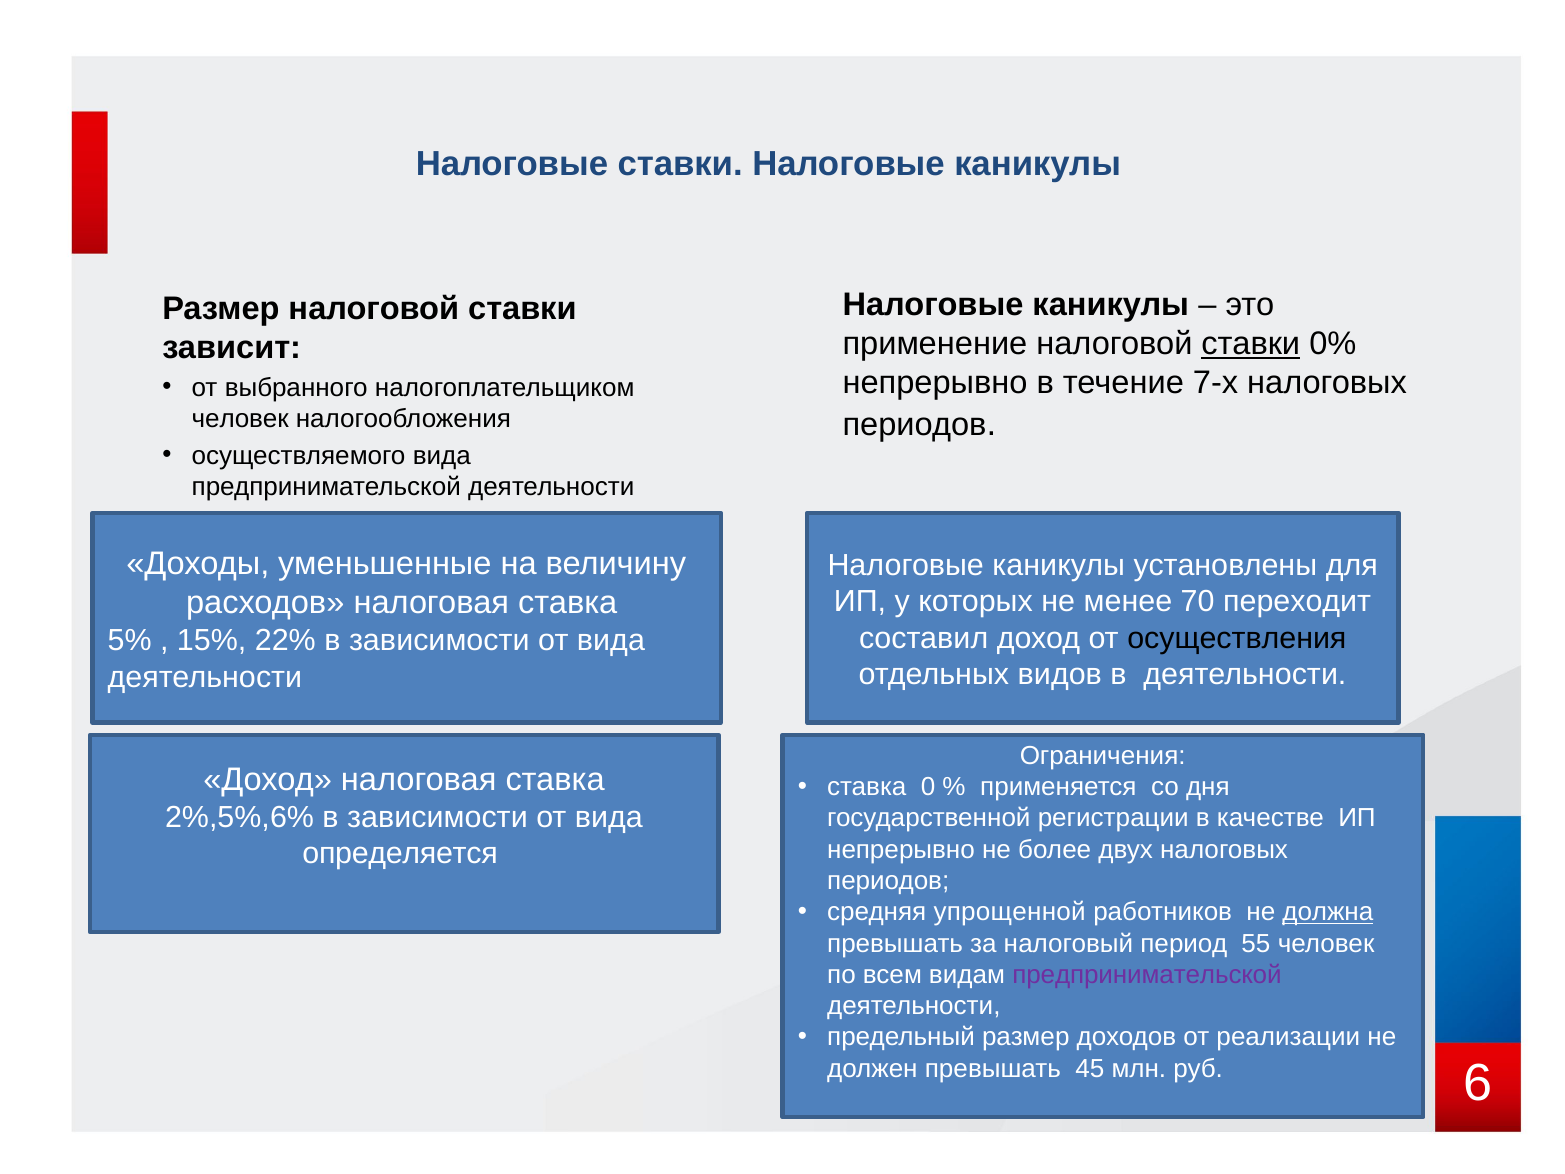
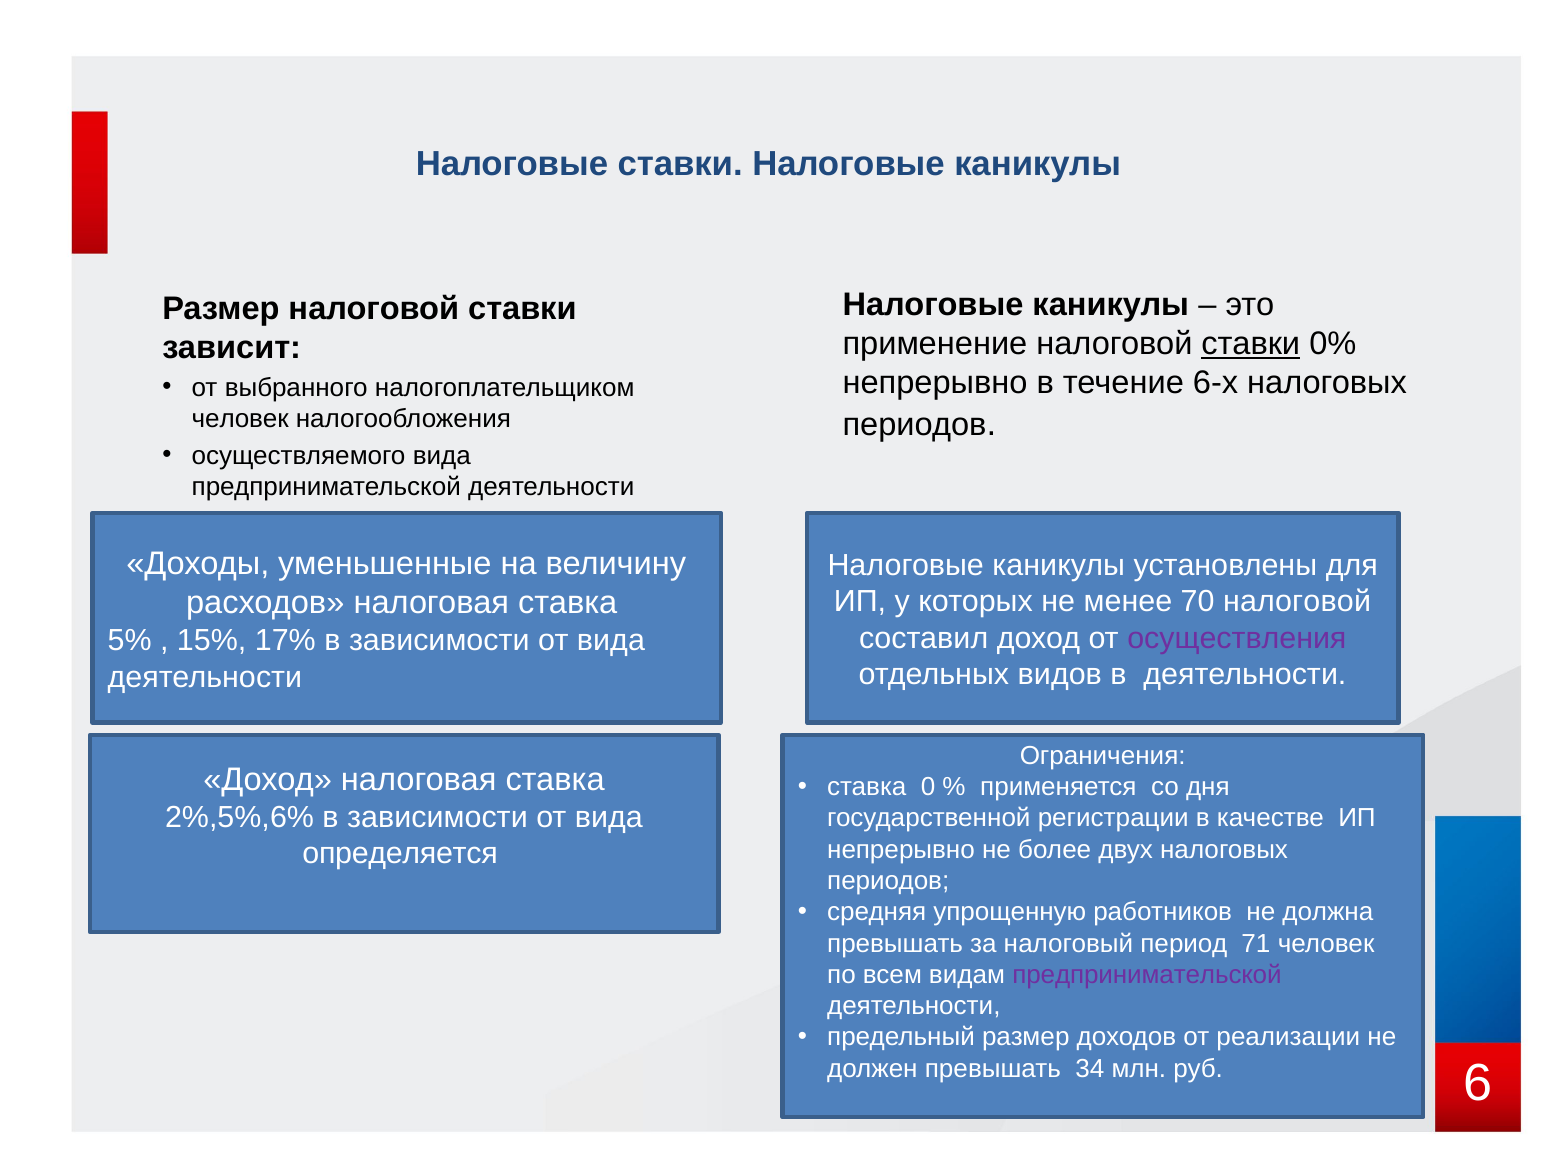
7-х: 7-х -> 6-х (1216, 383)
70 переходит: переходит -> налоговой (1297, 601)
осуществления colour: black -> purple (1237, 638)
22%: 22% -> 17% (285, 641)
упрощенной: упрощенной -> упрощенную (1010, 912)
должна underline: present -> none (1328, 912)
55: 55 -> 71 (1256, 943)
45: 45 -> 34 (1090, 1068)
